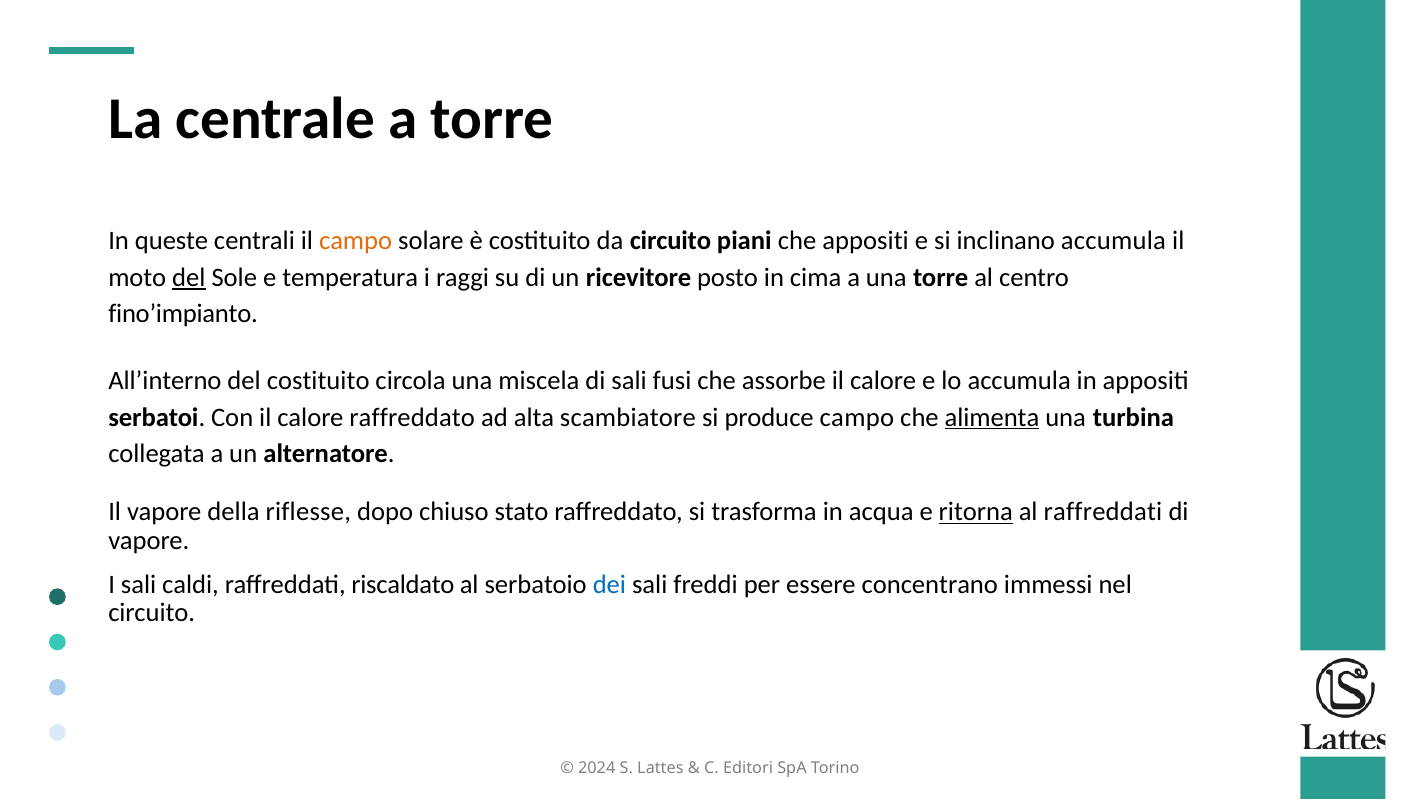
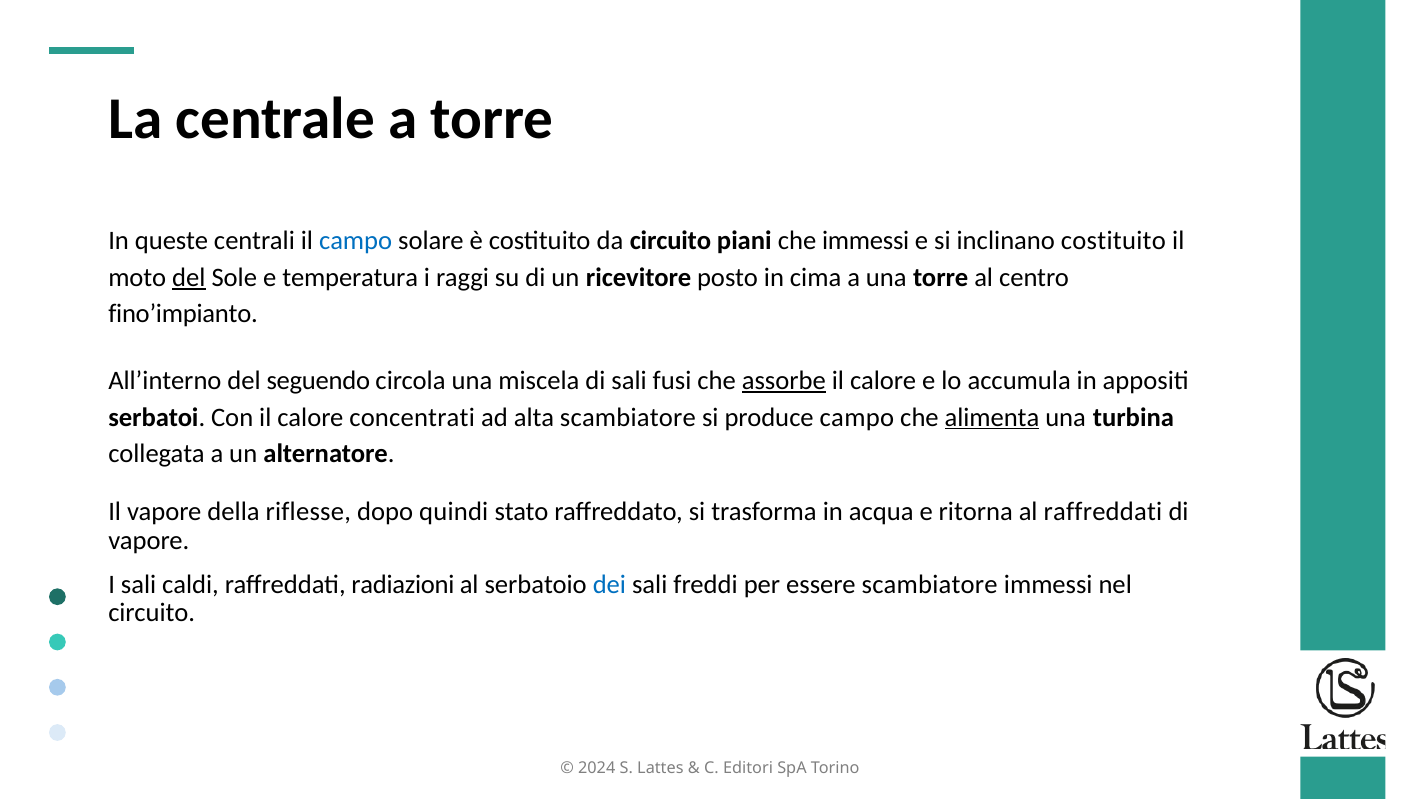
campo colour: orange -> blue (356, 241)
che appositi: appositi -> immessi (866, 241)
inclinano accumula: accumula -> costituito (1113, 241)
del costituito: costituito -> seguendo (318, 380)
assorbe underline: none -> present (784, 380)
calore raffreddato: raffreddato -> concentrati (412, 417)
chiuso: chiuso -> quindi (454, 512)
ritorna underline: present -> none (976, 512)
riscaldato: riscaldato -> radiazioni (403, 584)
essere concentrano: concentrano -> scambiatore (930, 584)
